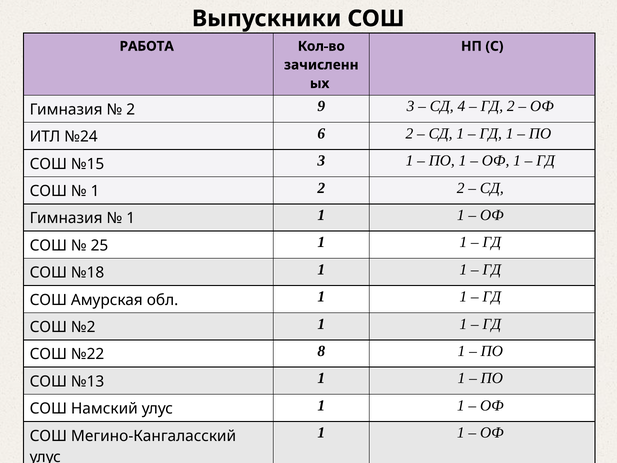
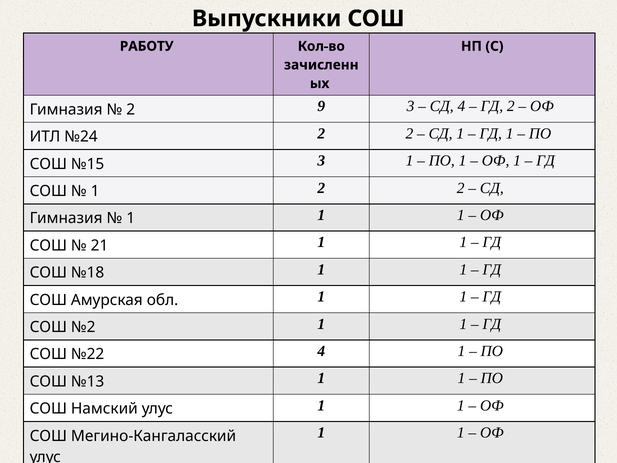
РАБОТА: РАБОТА -> РАБОТУ (147, 46)
№24 6: 6 -> 2 (321, 133)
25: 25 -> 21 (99, 245)
№22 8: 8 -> 4 (321, 351)
